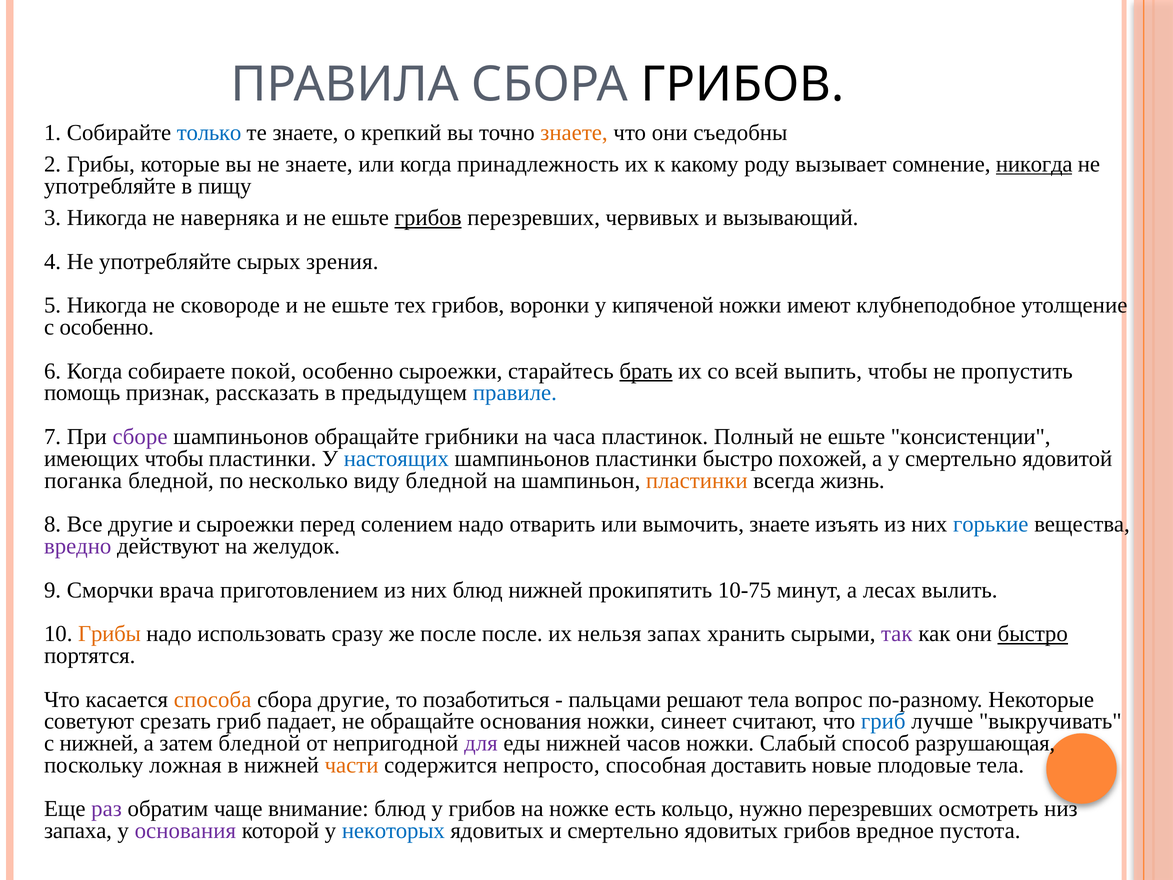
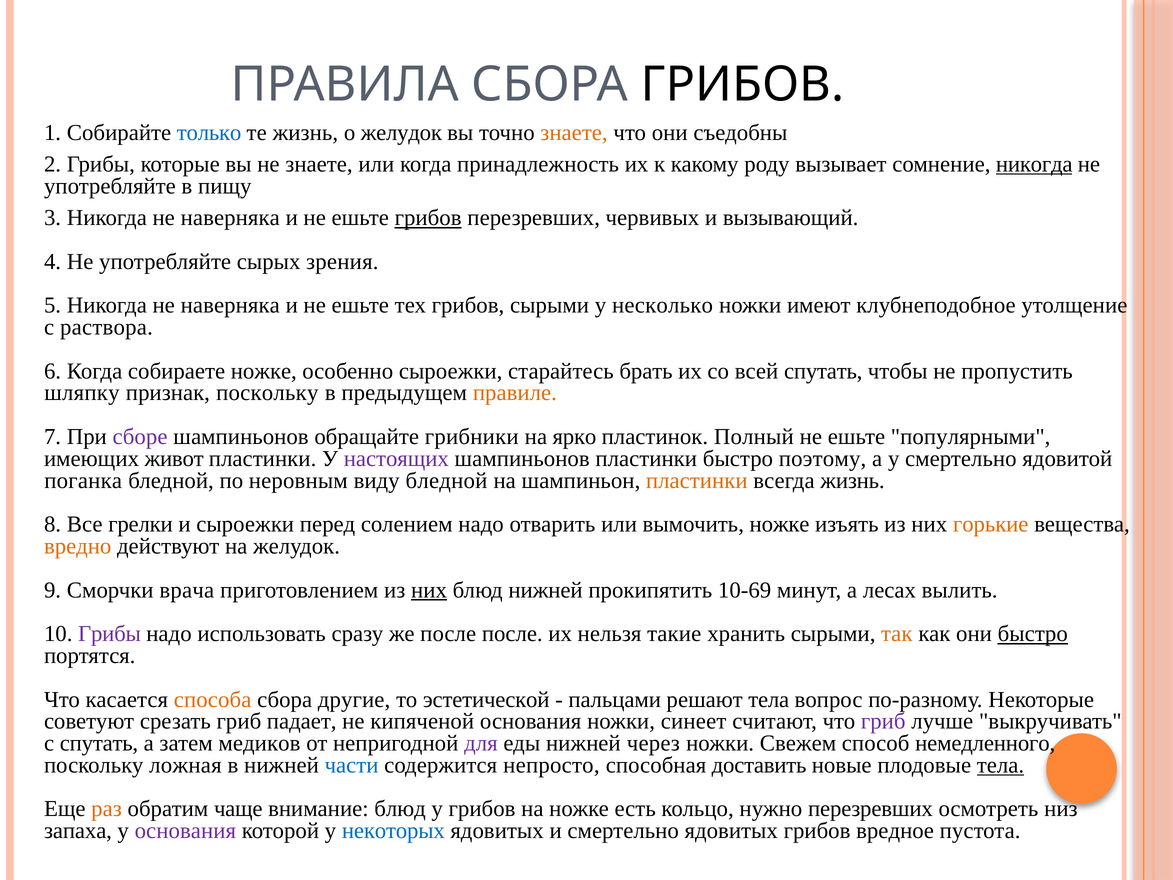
те знаете: знаете -> жизнь (305, 132)
о крепкий: крепкий -> желудок (401, 132)
5 Никогда не сковороде: сковороде -> наверняка (230, 305)
грибов воронки: воронки -> сырыми (550, 305)
кипяченой: кипяченой -> несколько (663, 305)
с особенно: особенно -> раствора (107, 327)
собираете покой: покой -> ножке (264, 371)
брать underline: present -> none (646, 371)
всей выпить: выпить -> спутать (823, 371)
помощь: помощь -> шляпку (82, 393)
признак рассказать: рассказать -> поскольку (267, 393)
правиле colour: blue -> orange (515, 393)
часа: часа -> ярко (574, 437)
консистенции: консистенции -> популярными (971, 437)
имеющих чтобы: чтобы -> живот (174, 458)
настоящих colour: blue -> purple (396, 458)
похожей: похожей -> поэтому (823, 458)
несколько: несколько -> неровным (298, 480)
Все другие: другие -> грелки (141, 524)
вымочить знаете: знаете -> ножке (780, 524)
горькие colour: blue -> orange (991, 524)
вредно colour: purple -> orange (78, 546)
них underline: none -> present (429, 590)
10-75: 10-75 -> 10-69 (745, 590)
Грибы colour: orange -> purple (109, 634)
запах: запах -> такие (674, 634)
так colour: purple -> orange (897, 634)
позаботиться: позаботиться -> эстетической (486, 699)
не обращайте: обращайте -> кипяченой (422, 721)
гриб colour: blue -> purple (883, 721)
с нижней: нижней -> спутать (99, 743)
затем бледной: бледной -> медиков (259, 743)
часов: часов -> через (653, 743)
Слабый: Слабый -> Свежем (798, 743)
разрушающая: разрушающая -> немедленного (985, 743)
части colour: orange -> blue (352, 765)
тела underline: none -> present (1000, 765)
раз colour: purple -> orange (107, 809)
